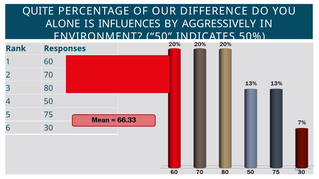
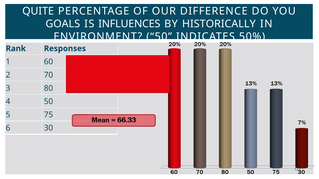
ALONE: ALONE -> GOALS (63, 24)
AGGRESSIVELY: AGGRESSIVELY -> HISTORICALLY (219, 24)
